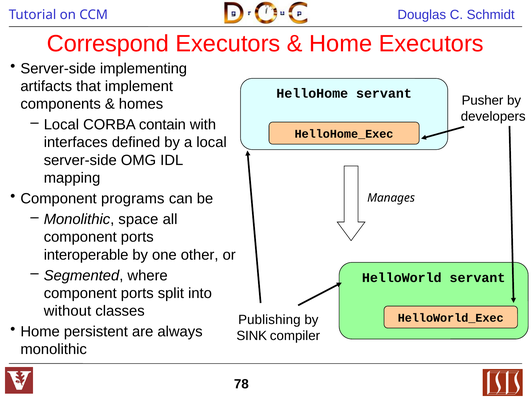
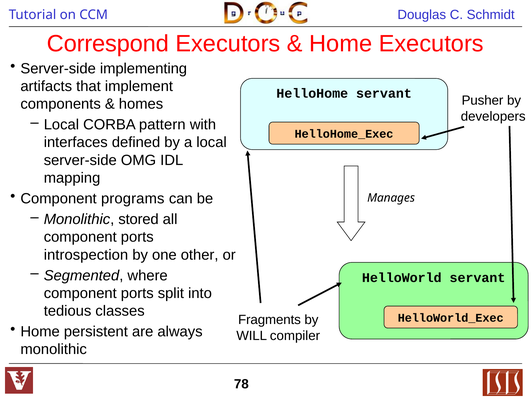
contain: contain -> pattern (162, 124)
space: space -> stored (139, 219)
interoperable: interoperable -> introspection (86, 254)
without: without -> tedious (68, 310)
Publishing: Publishing -> Fragments (269, 319)
SINK: SINK -> WILL (252, 335)
